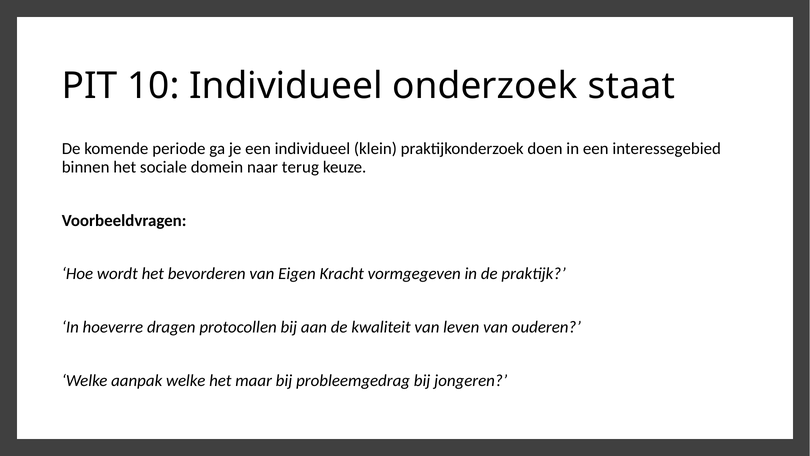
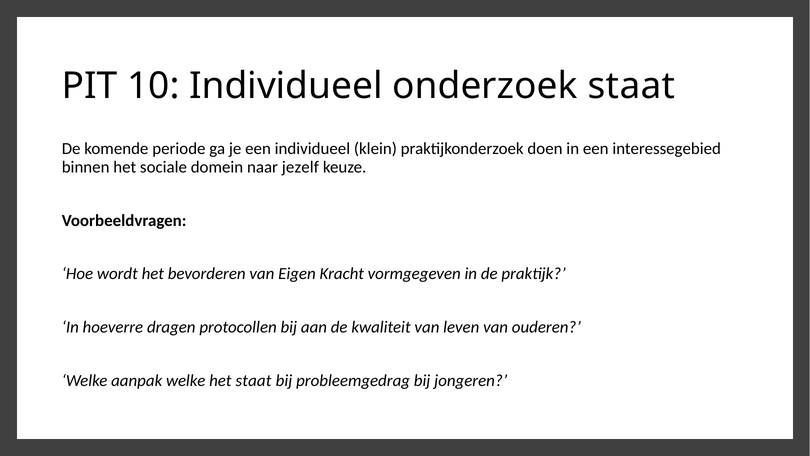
terug: terug -> jezelf (300, 167)
het maar: maar -> staat (254, 380)
